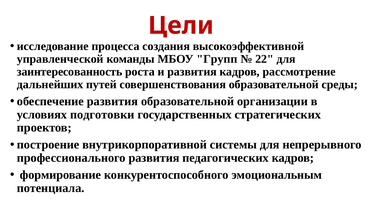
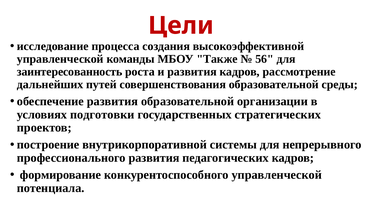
Групп: Групп -> Также (217, 59)
22: 22 -> 56 (265, 59)
конкурентоспособного эмоциональным: эмоциональным -> управленческой (277, 175)
